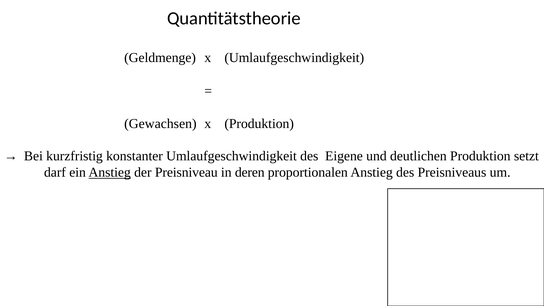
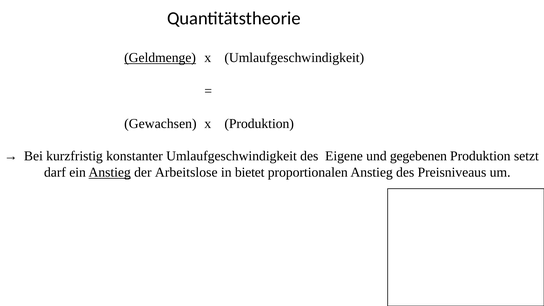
Geldmenge underline: none -> present (160, 58)
deutlichen: deutlichen -> gegebenen (418, 156)
Preisniveau: Preisniveau -> Arbeitslose (186, 172)
deren: deren -> bietet (250, 172)
